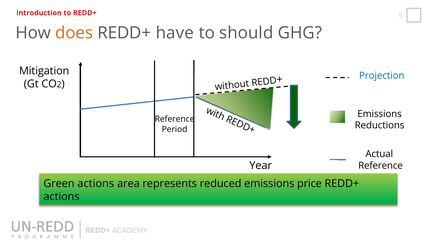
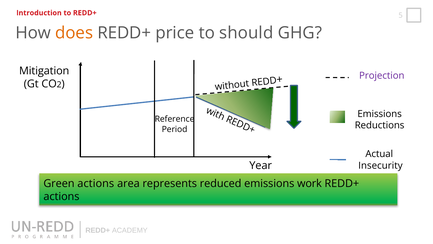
have: have -> price (175, 33)
Projection colour: blue -> purple (382, 75)
Reference: Reference -> Insecurity (380, 165)
price: price -> work (309, 183)
